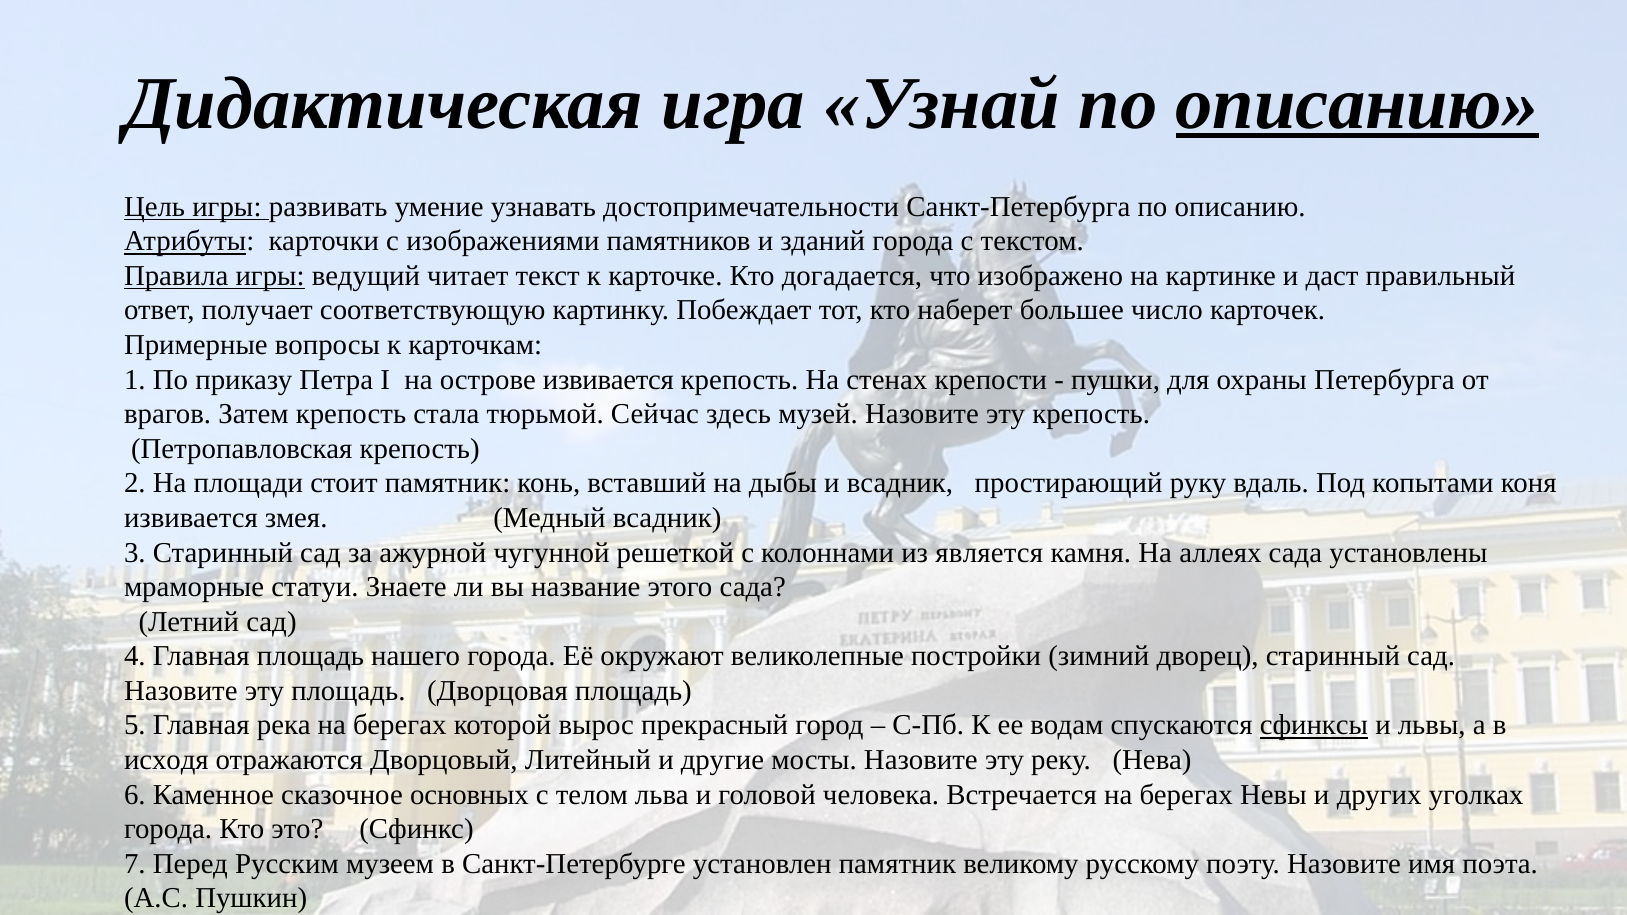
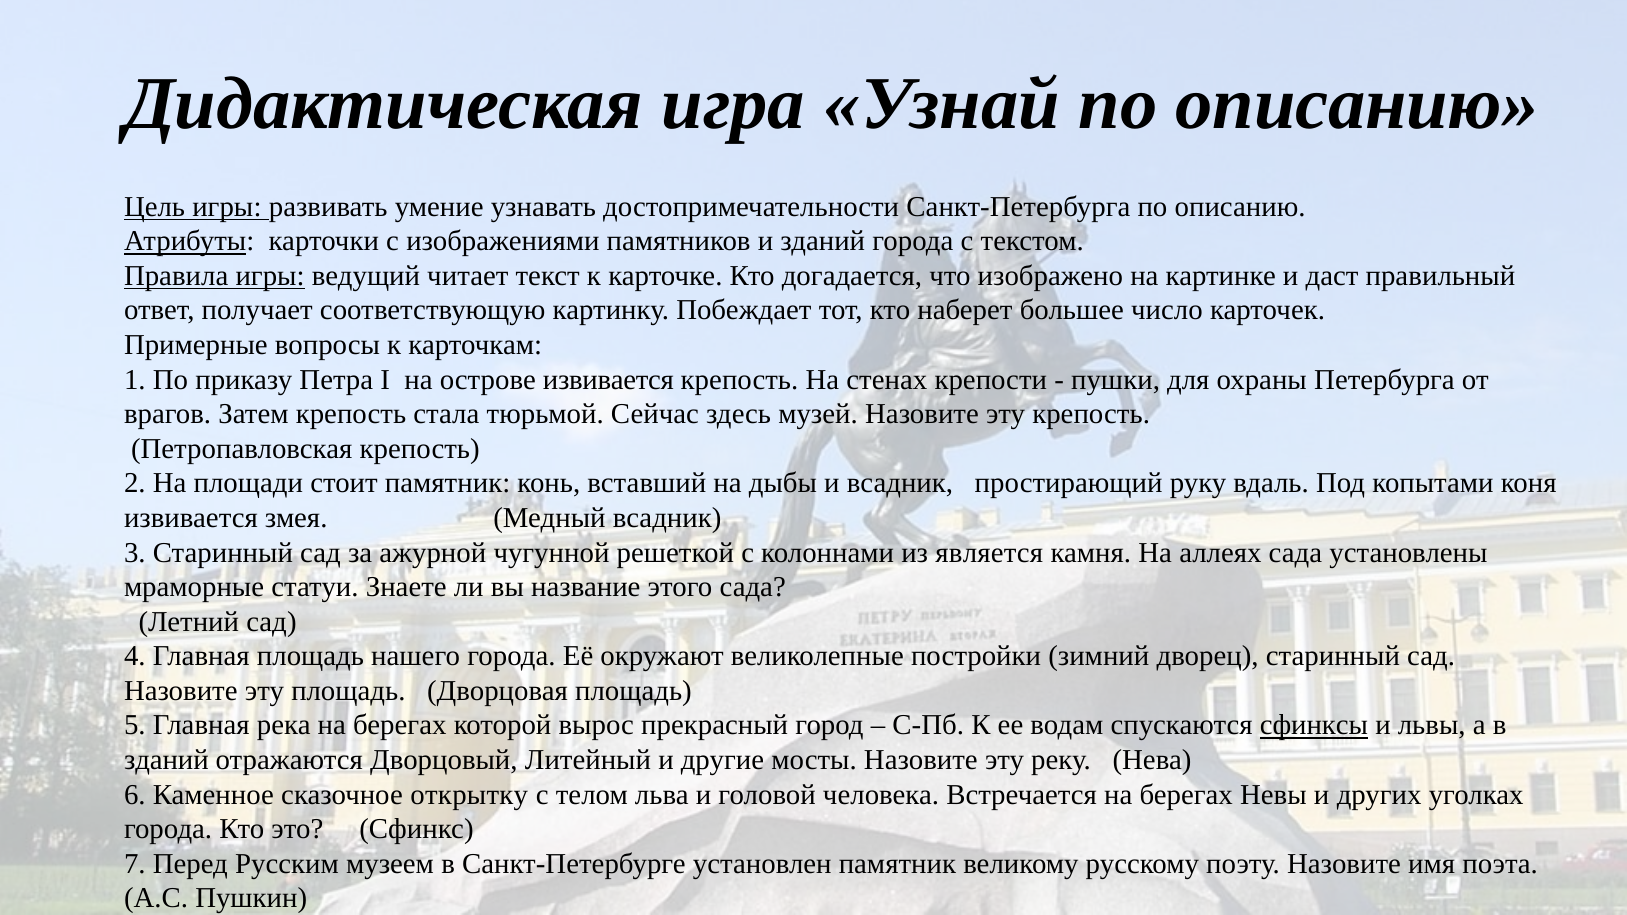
описанию underline: present -> none (1358, 104)
исходя: исходя -> зданий (166, 760)
основных: основных -> открытку (469, 795)
